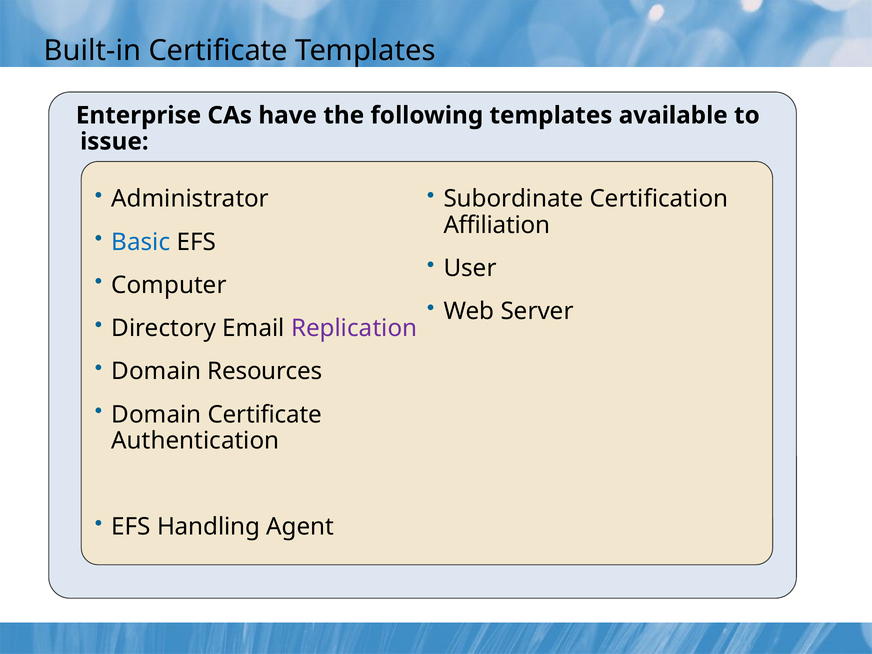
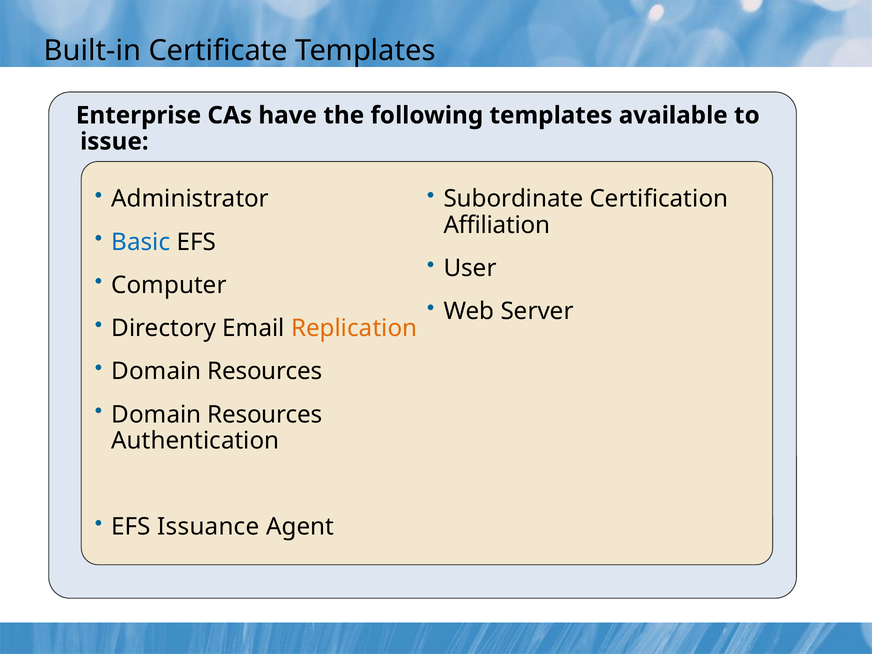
Replication colour: purple -> orange (354, 328)
Certificate: Certificate -> Resources (265, 415)
Handling: Handling -> Issuance (208, 527)
